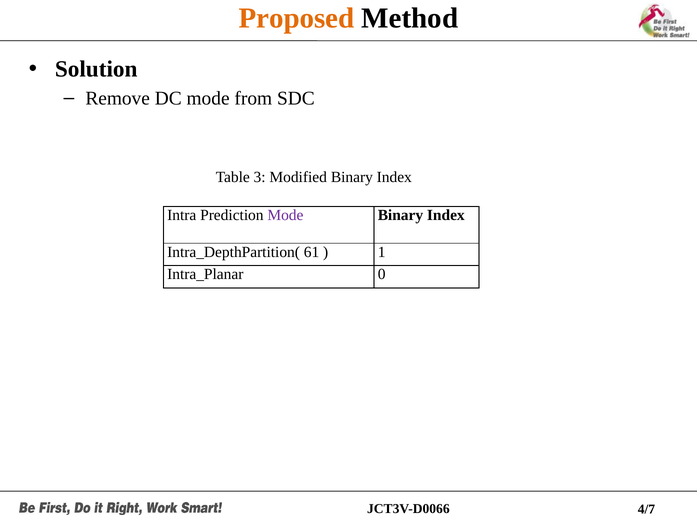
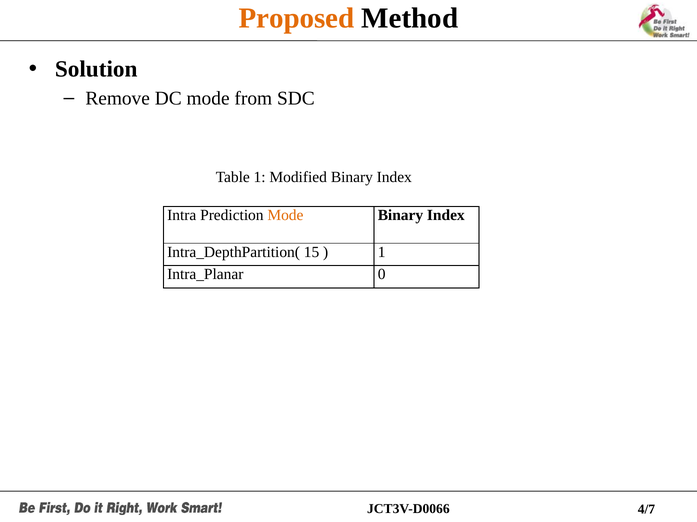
Table 3: 3 -> 1 (260, 177)
Mode colour: purple -> orange (285, 216)
61: 61 -> 15 (312, 252)
